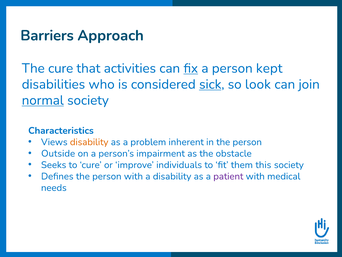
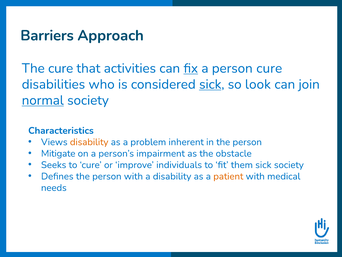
person kept: kept -> cure (269, 68)
Outside: Outside -> Mitigate (58, 153)
them this: this -> sick (263, 165)
patient colour: purple -> orange (228, 176)
